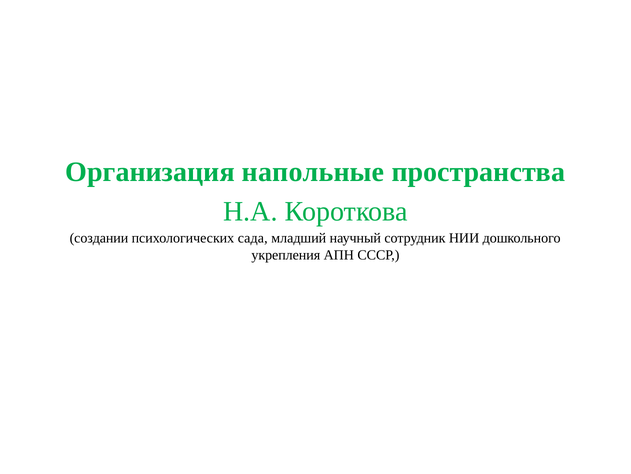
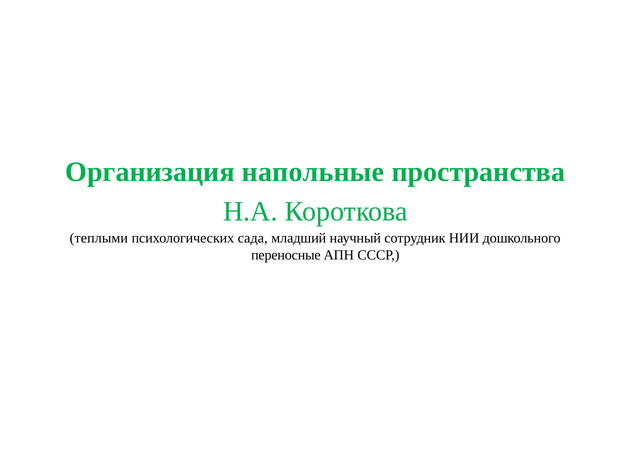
создании: создании -> теплыми (99, 238)
укрепления: укрепления -> переносные (286, 255)
